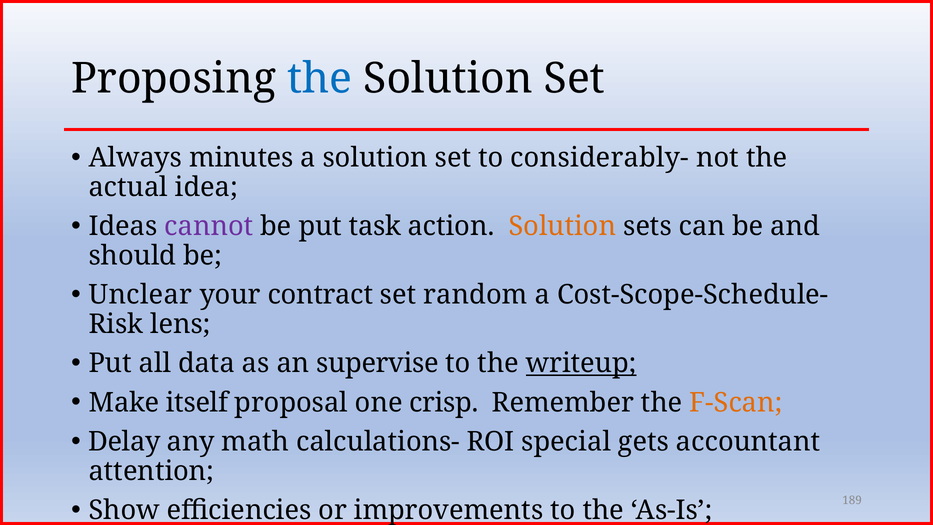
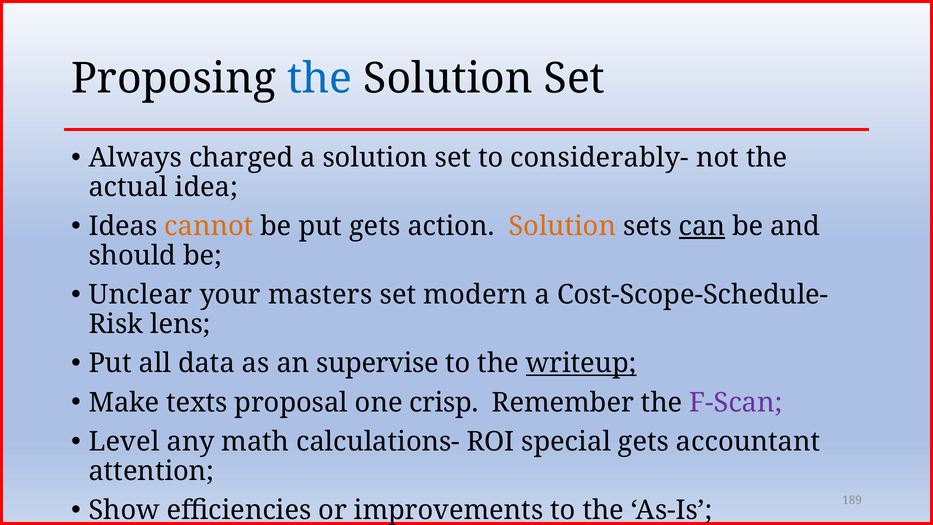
minutes: minutes -> charged (241, 158)
cannot colour: purple -> orange (209, 226)
put task: task -> gets (375, 226)
can underline: none -> present (702, 226)
contract: contract -> masters (320, 295)
random: random -> modern (475, 295)
itself: itself -> texts (197, 402)
F-Scan colour: orange -> purple (736, 402)
Delay: Delay -> Level (124, 442)
